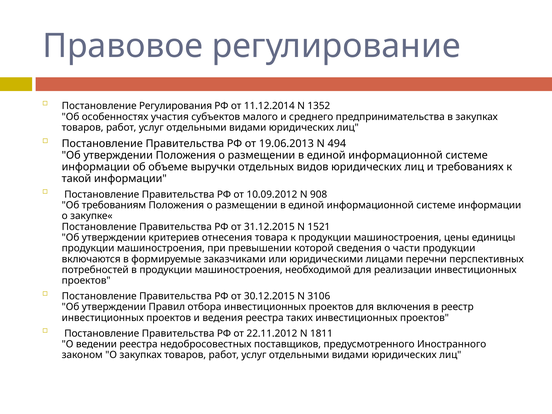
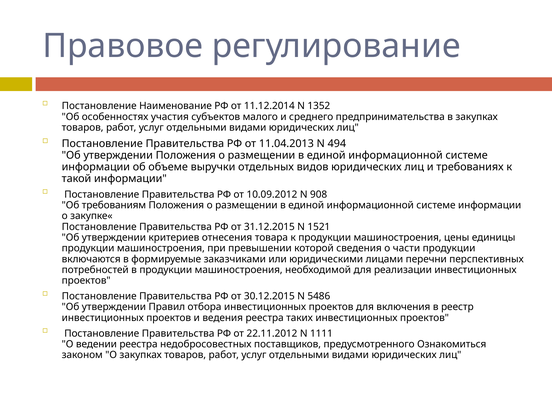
Регулирования: Регулирования -> Наименование (176, 106)
19.06.2013: 19.06.2013 -> 11.04.2013 (286, 144)
3106: 3106 -> 5486 (319, 296)
1811: 1811 -> 1111 (321, 333)
Иностранного: Иностранного -> Ознакомиться (452, 344)
